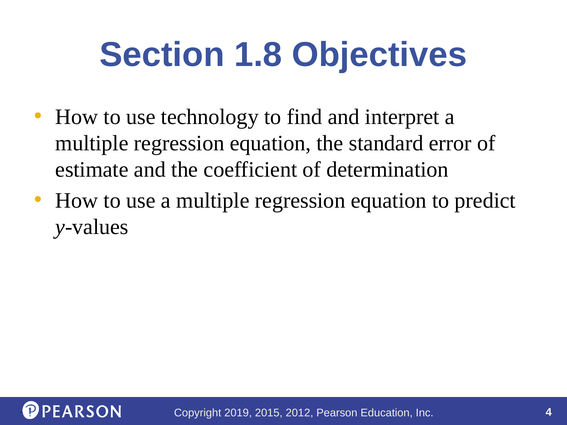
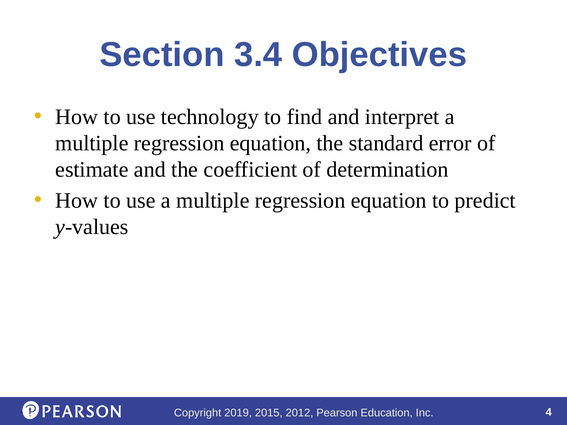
1.8: 1.8 -> 3.4 (258, 55)
